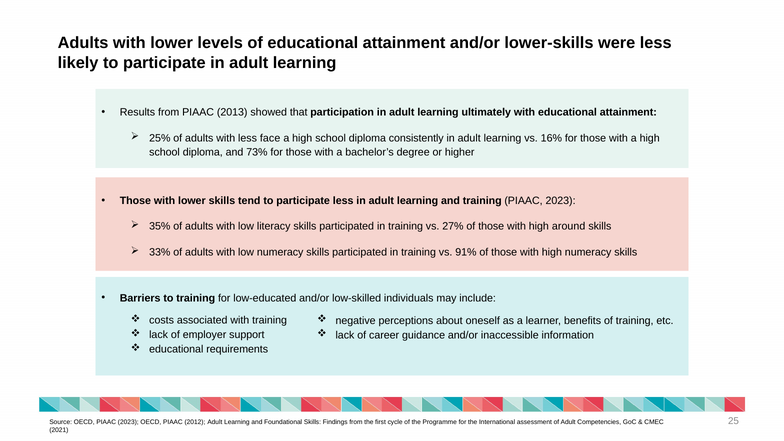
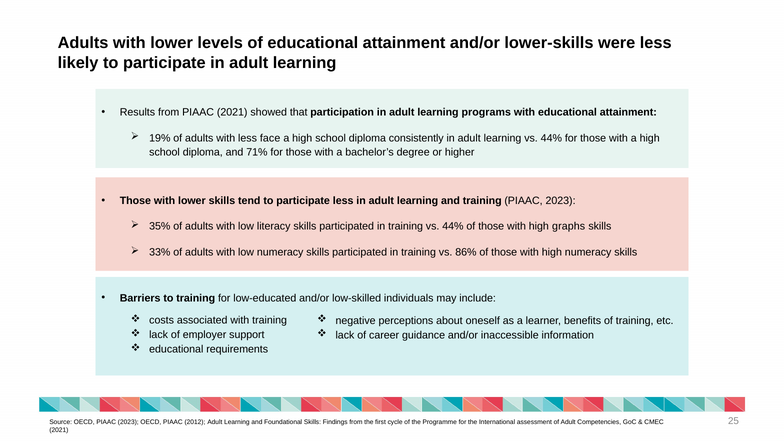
PIAAC 2013: 2013 -> 2021 (232, 112)
ultimately: ultimately -> programs (486, 112)
25%: 25% -> 19% (160, 138)
learning vs 16%: 16% -> 44% (551, 138)
73%: 73% -> 71% (257, 152)
training vs 27%: 27% -> 44% (453, 226)
around: around -> graphs (569, 226)
91%: 91% -> 86% (466, 252)
